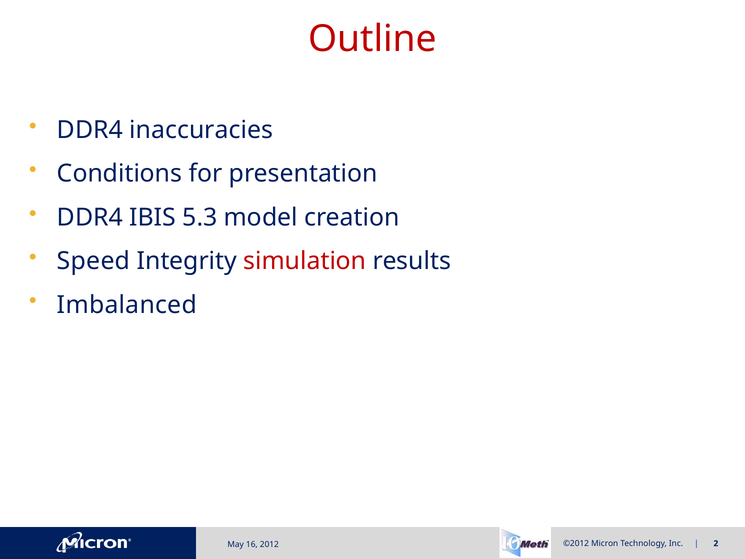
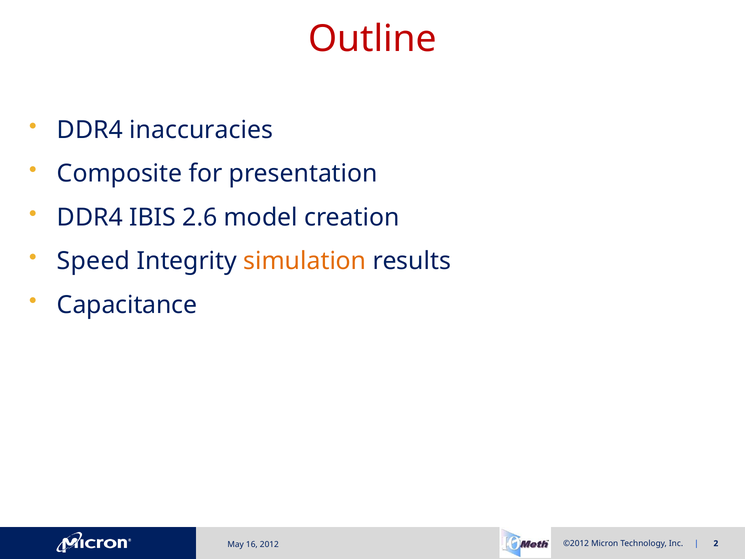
Conditions: Conditions -> Composite (120, 174)
5.3: 5.3 -> 2.6 (200, 217)
simulation colour: red -> orange (305, 261)
Imbalanced: Imbalanced -> Capacitance (127, 305)
